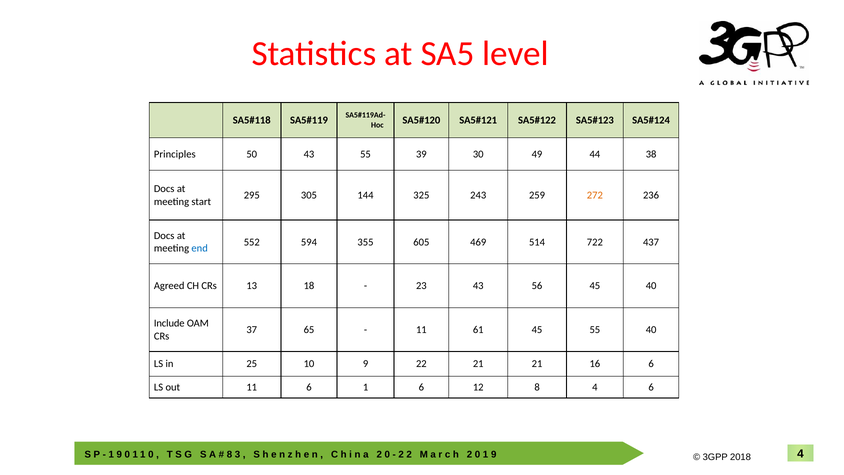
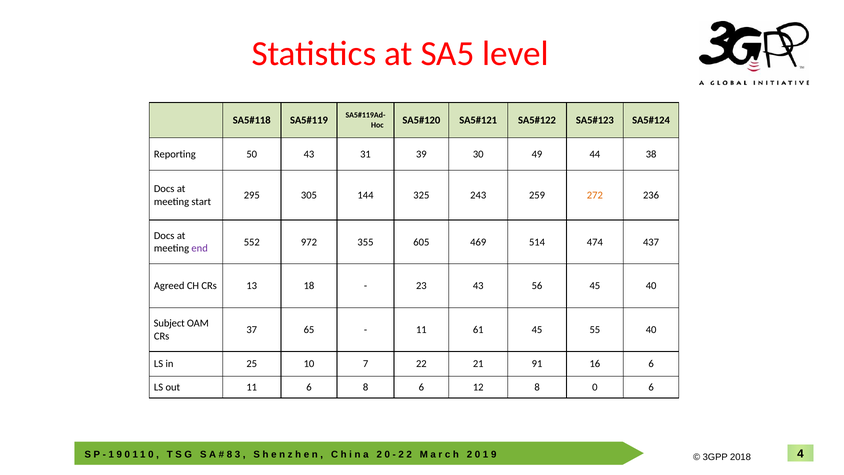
Principles: Principles -> Reporting (175, 154)
43 55: 55 -> 31 (366, 154)
594: 594 -> 972 (309, 242)
722: 722 -> 474 (595, 242)
end colour: blue -> purple (200, 248)
Include: Include -> Subject (169, 323)
10 9: 9 -> 7 (366, 364)
21 21: 21 -> 91 (537, 364)
6 1: 1 -> 8 (366, 387)
8 4: 4 -> 0 (595, 387)
